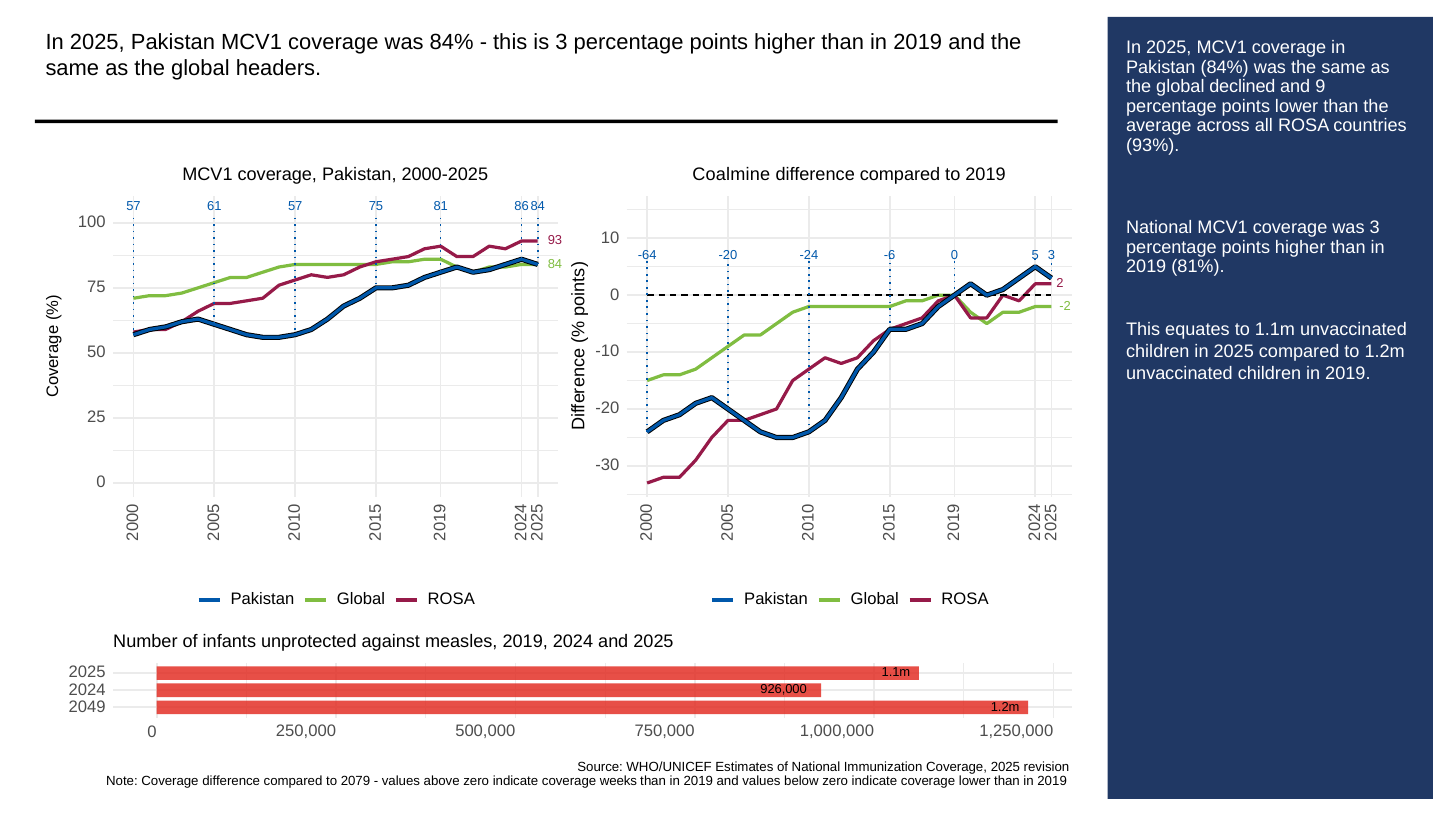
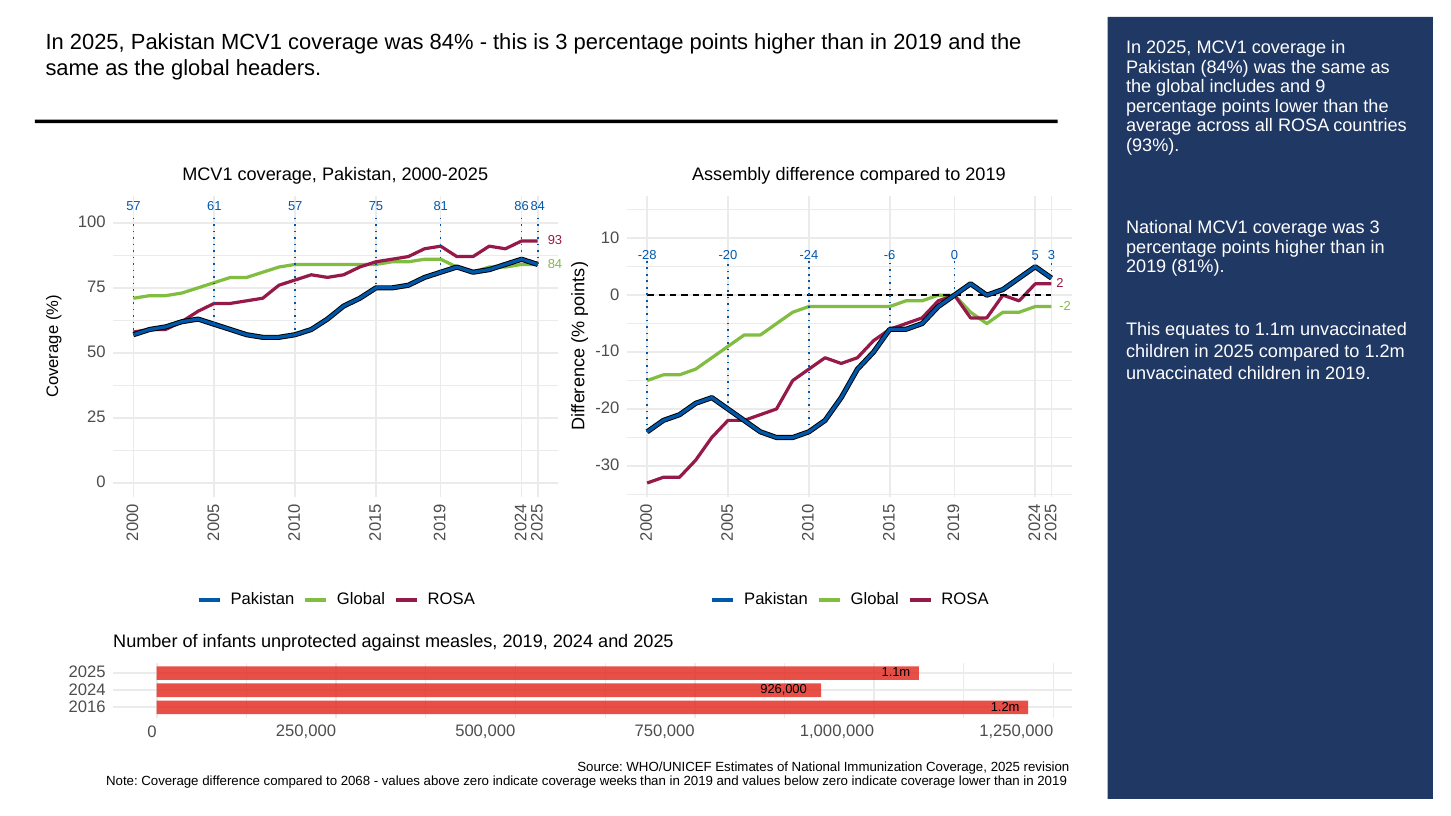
declined: declined -> includes (1242, 87)
Coalmine: Coalmine -> Assembly (731, 175)
-64: -64 -> -28 (647, 255)
2049: 2049 -> 2016 (87, 707)
2079: 2079 -> 2068 (356, 781)
